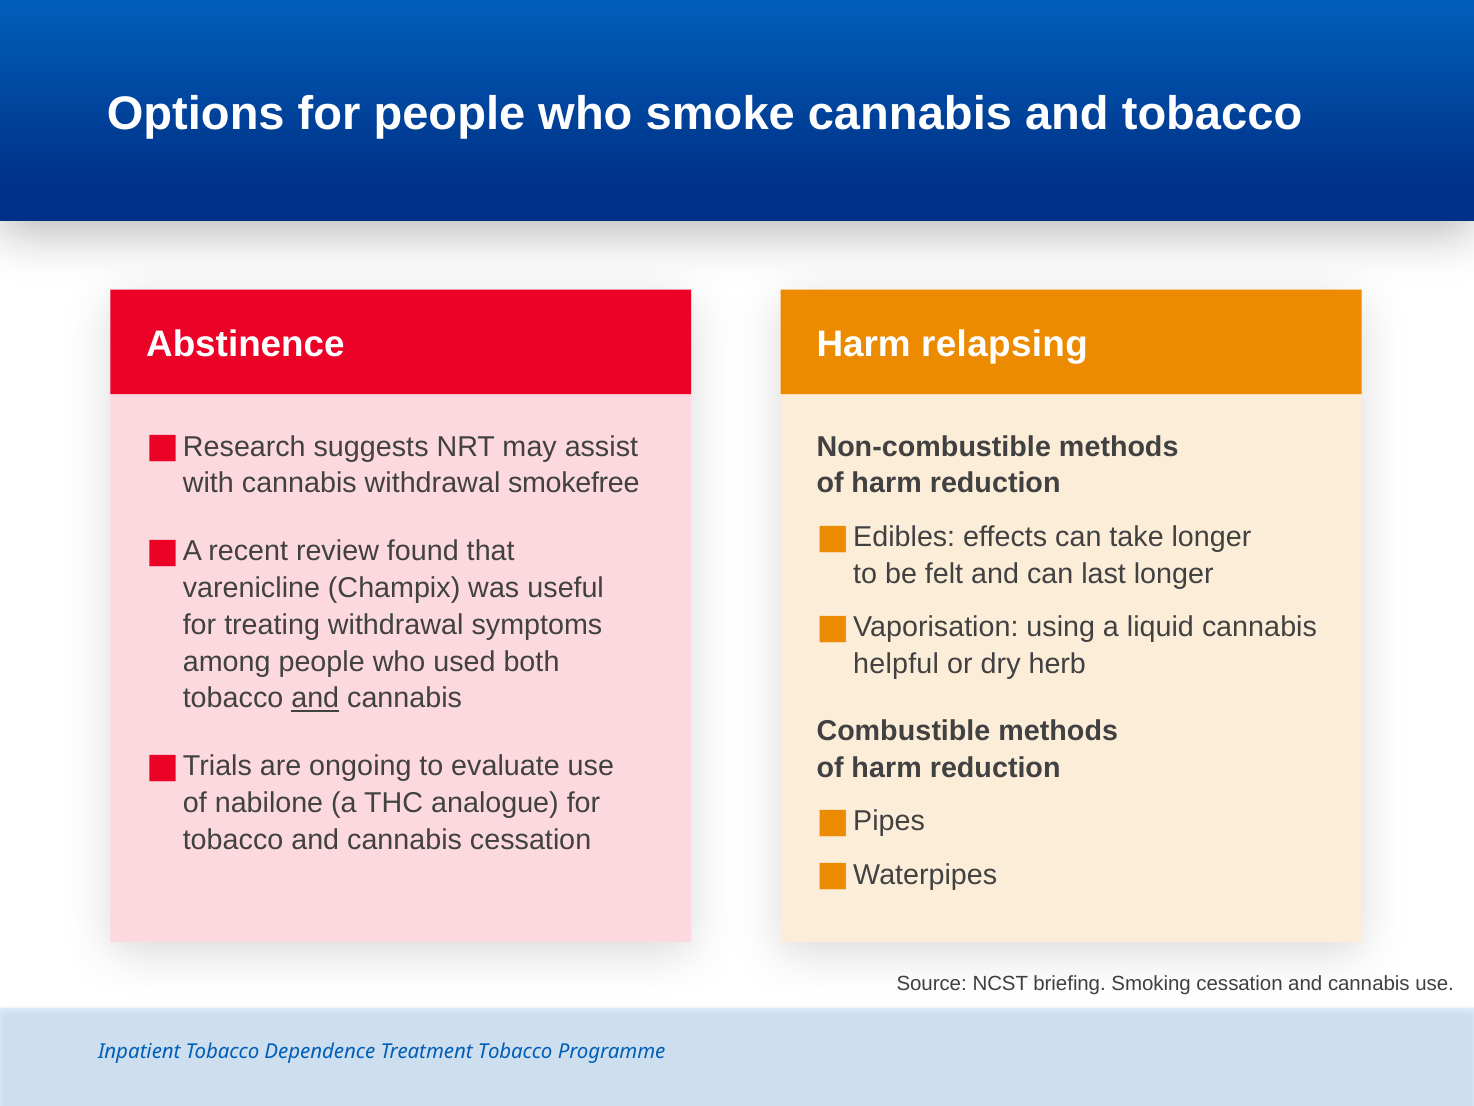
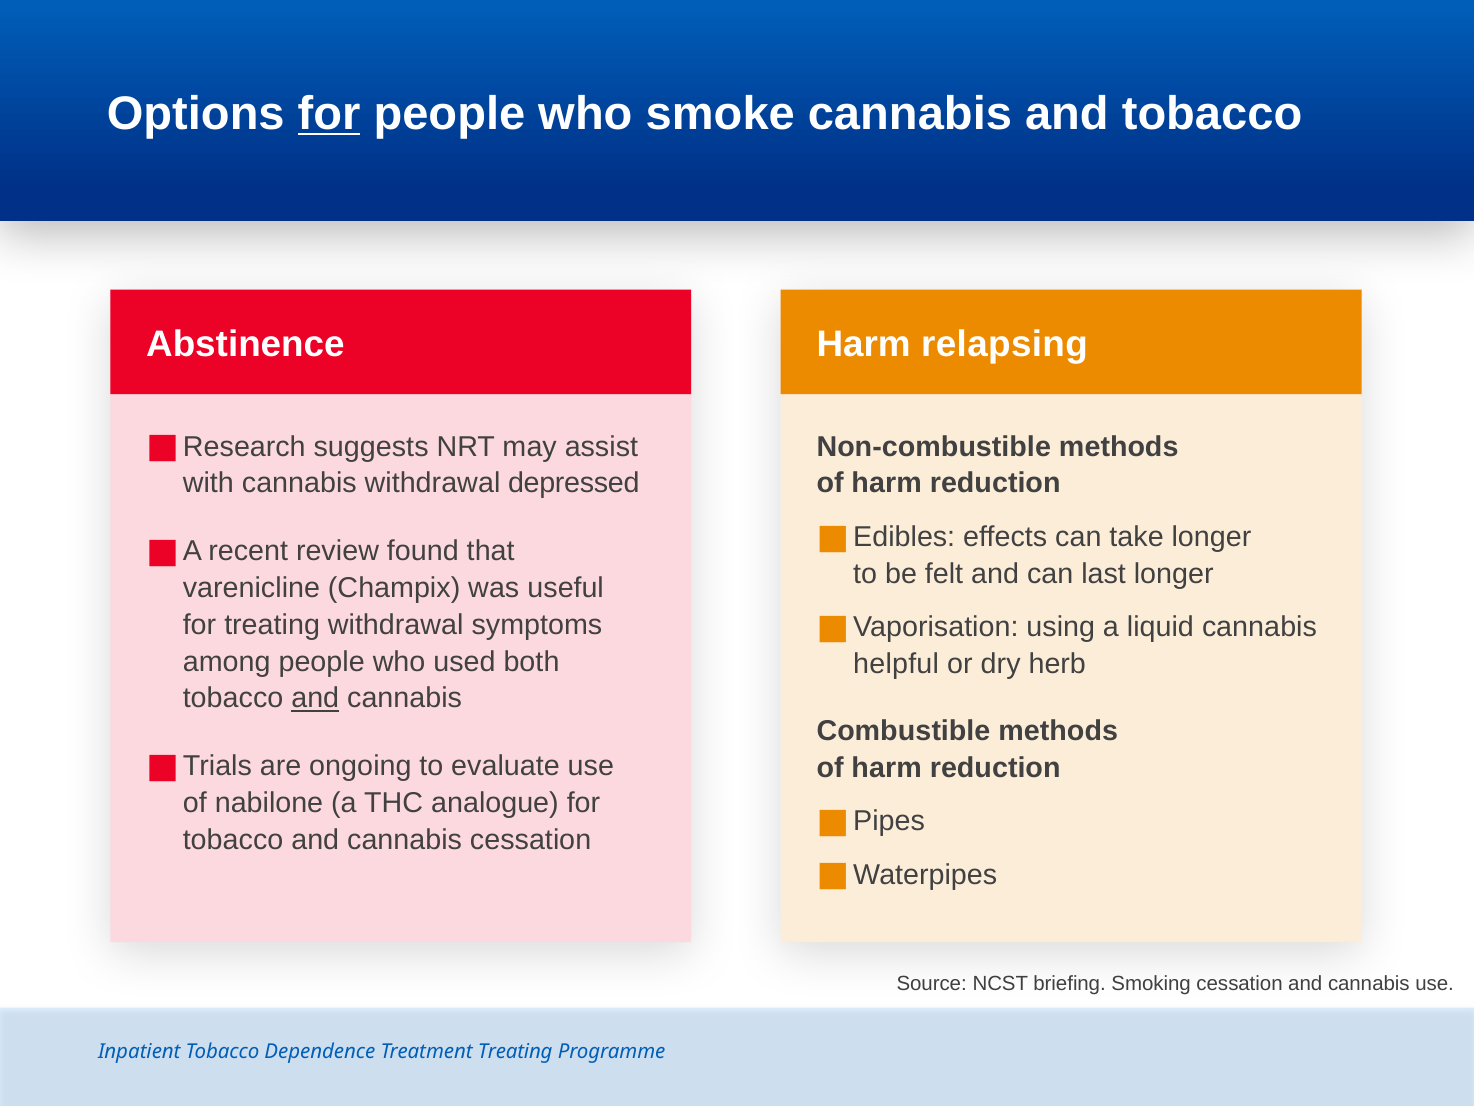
for underline: none -> present (329, 114)
smokefree: smokefree -> depressed (574, 483)
Treatment Tobacco: Tobacco -> Treating (515, 1052)
